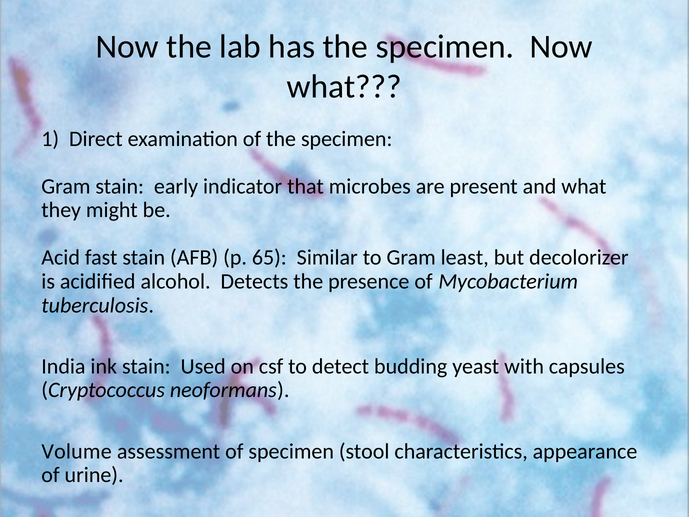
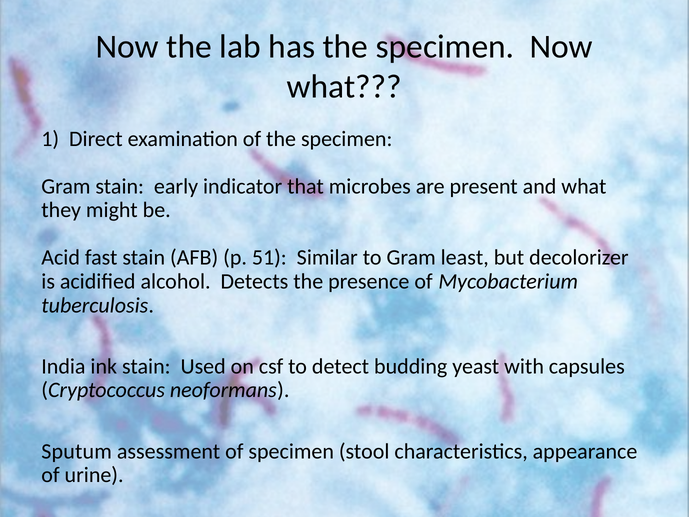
65: 65 -> 51 (269, 258)
Volume: Volume -> Sputum (77, 451)
